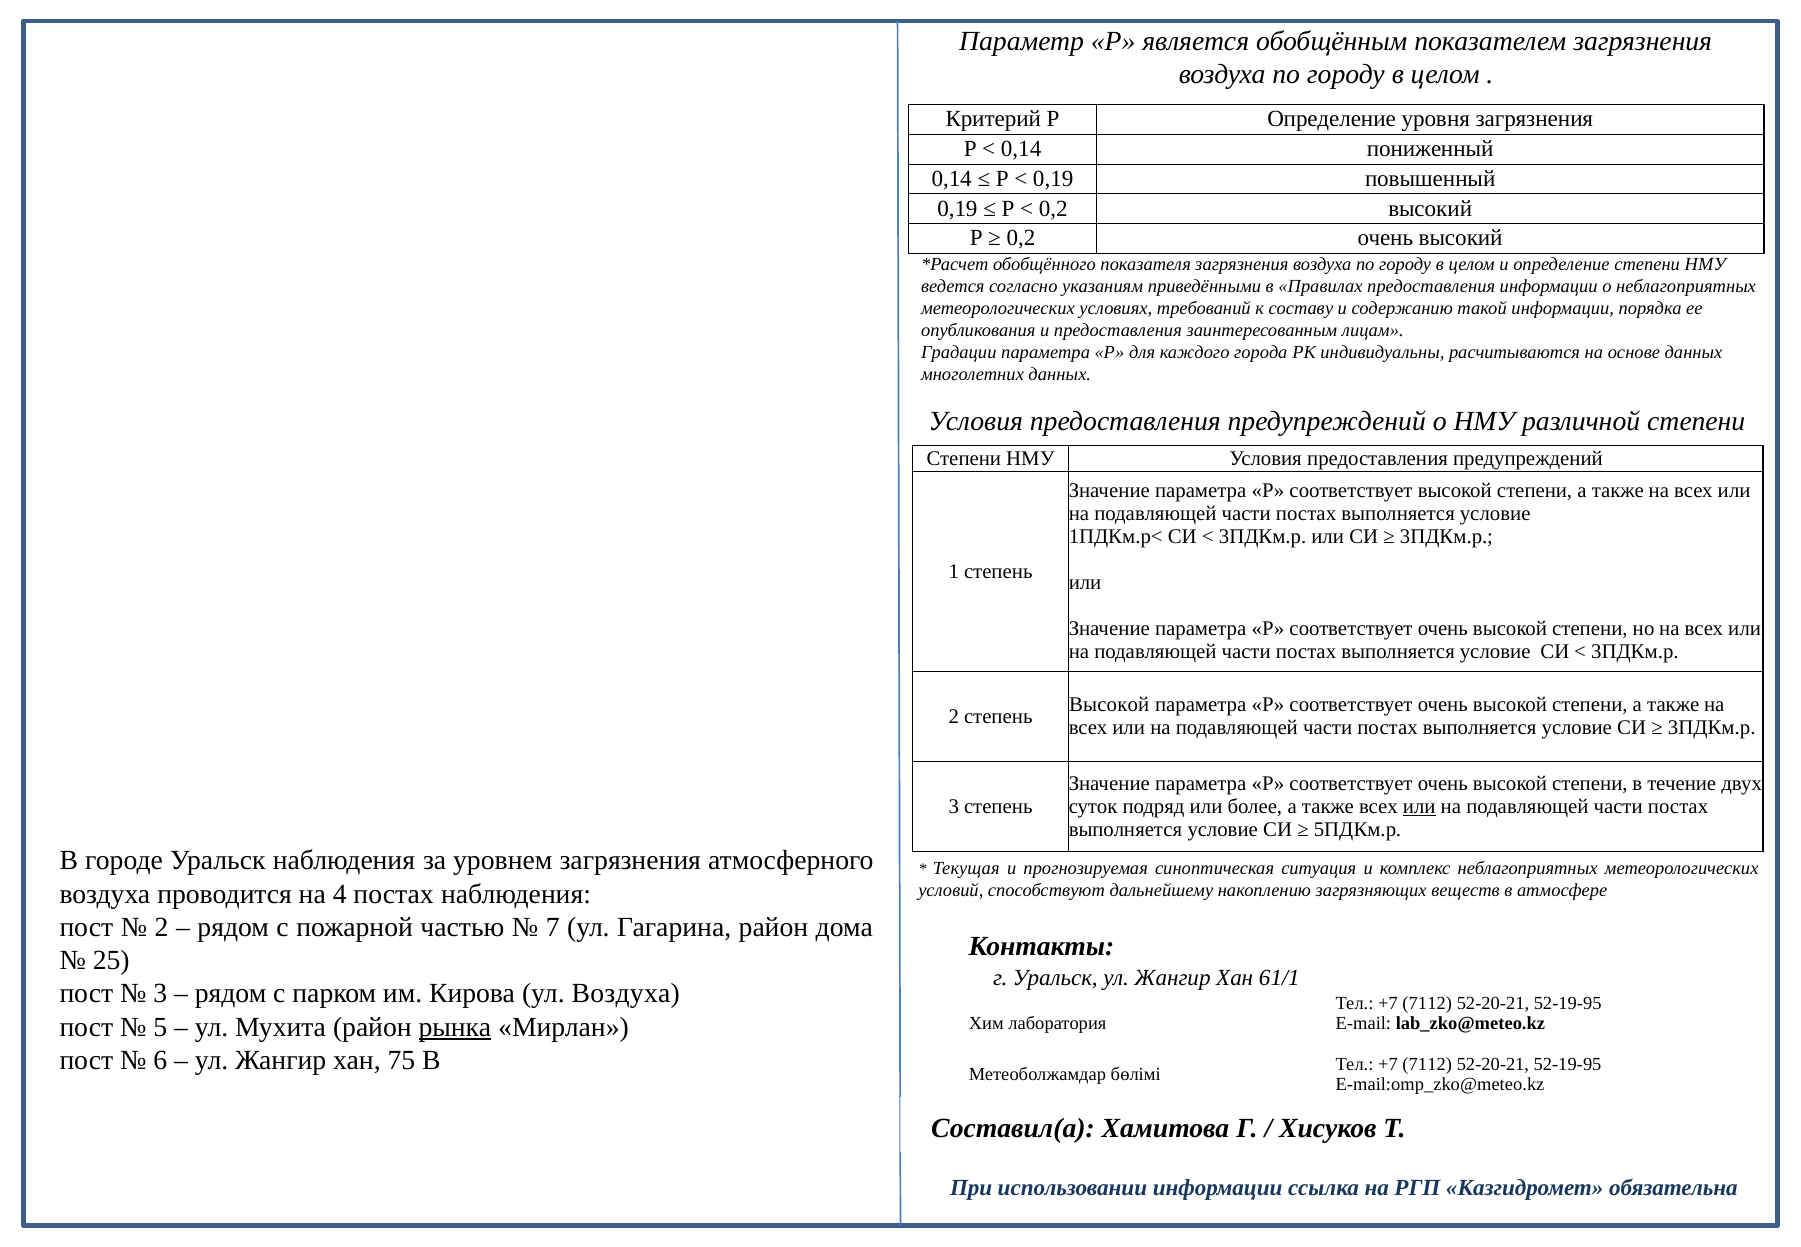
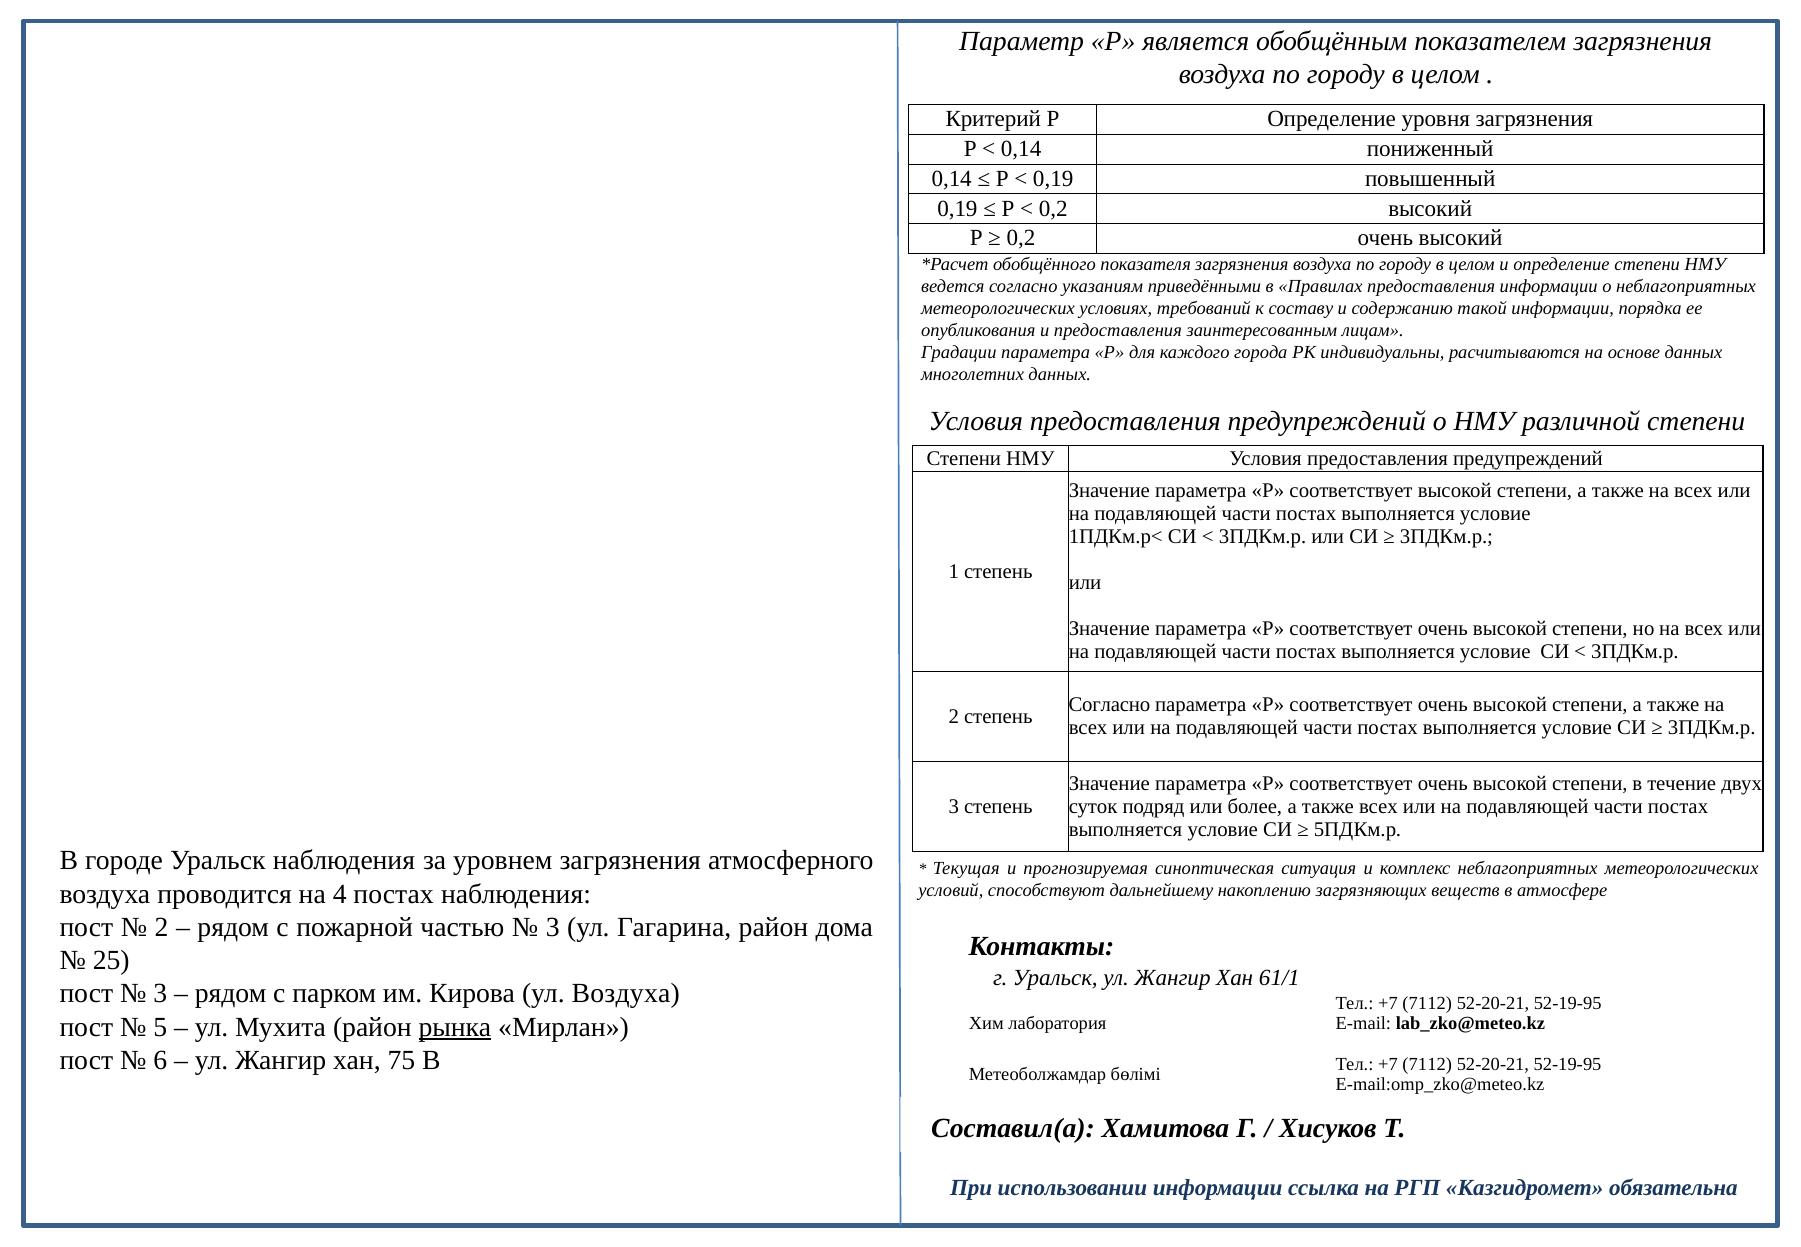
Высокой: Высокой -> Согласно (1109, 705)
или underline: present -> none (1419, 806)
7: 7 -> 3 (553, 927)
